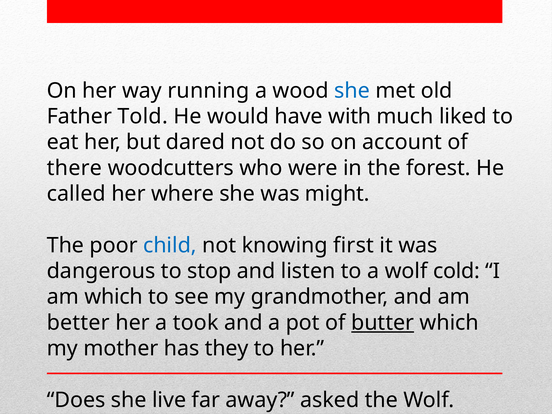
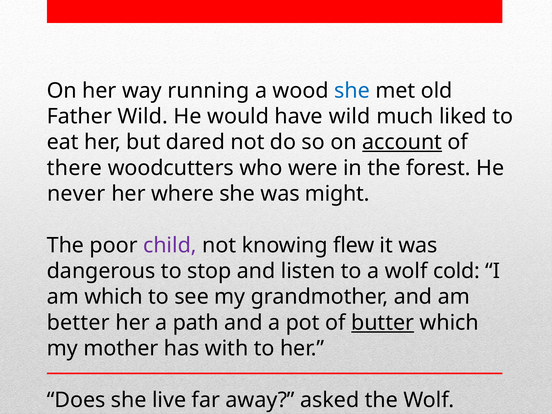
Father Told: Told -> Wild (143, 116)
have with: with -> wild (350, 116)
account underline: none -> present (402, 142)
called: called -> never (76, 194)
child colour: blue -> purple (170, 245)
first: first -> flew (354, 245)
took: took -> path (196, 323)
they: they -> with (227, 348)
